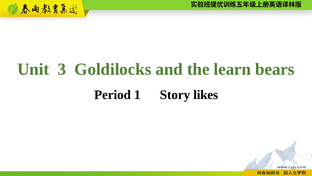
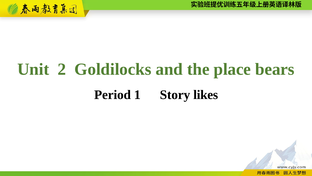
3: 3 -> 2 (62, 69)
learn: learn -> place (232, 69)
